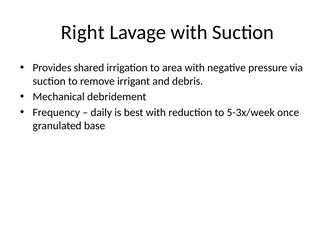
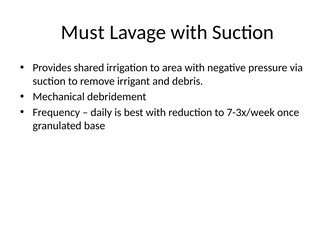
Right: Right -> Must (83, 32)
5-3x/week: 5-3x/week -> 7-3x/week (251, 112)
